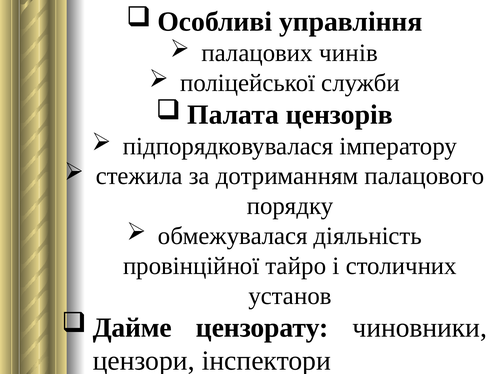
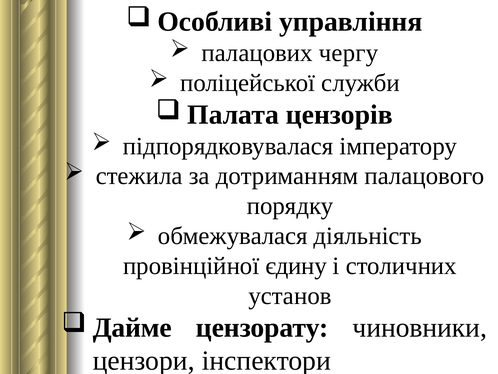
чинів: чинів -> чергу (349, 53)
тайро: тайро -> єдину (296, 266)
